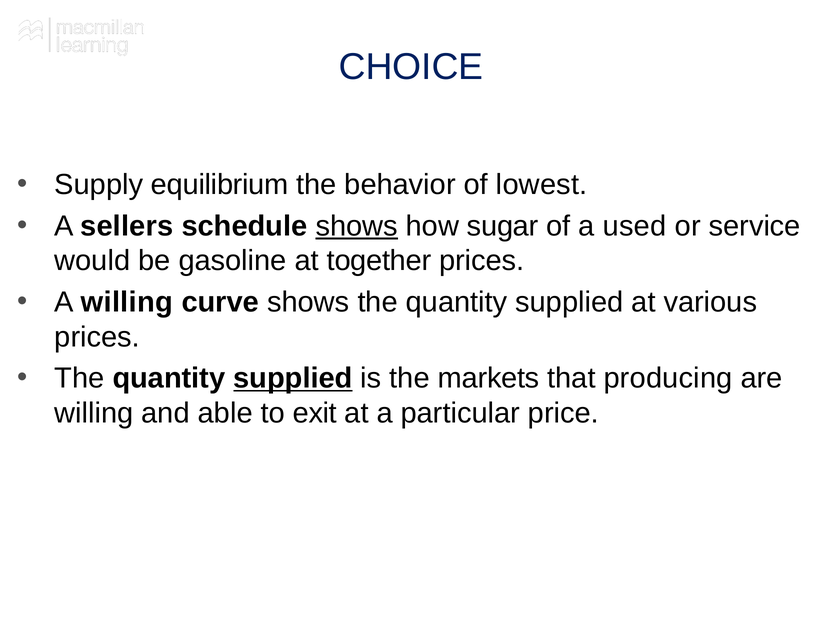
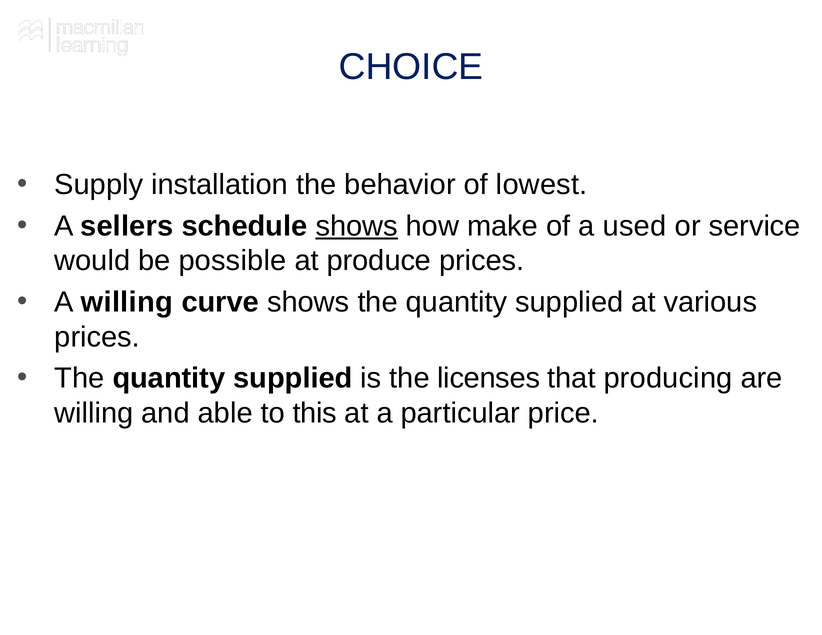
equilibrium: equilibrium -> installation (220, 185)
sugar: sugar -> make (503, 226)
gasoline: gasoline -> possible (232, 261)
together: together -> produce (379, 261)
supplied underline: present -> none (293, 378)
markets: markets -> licenses (489, 378)
exit: exit -> this (315, 413)
